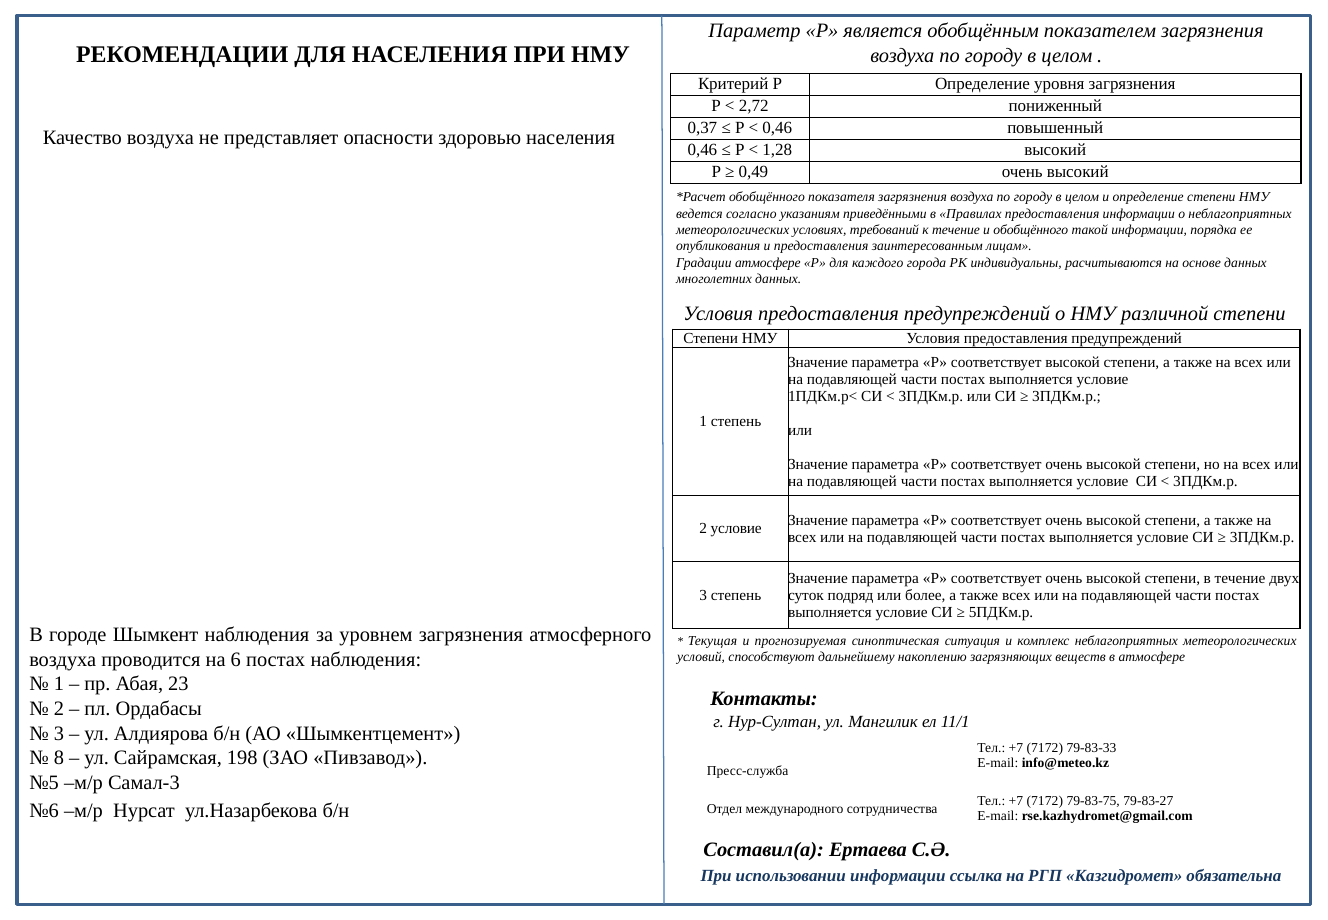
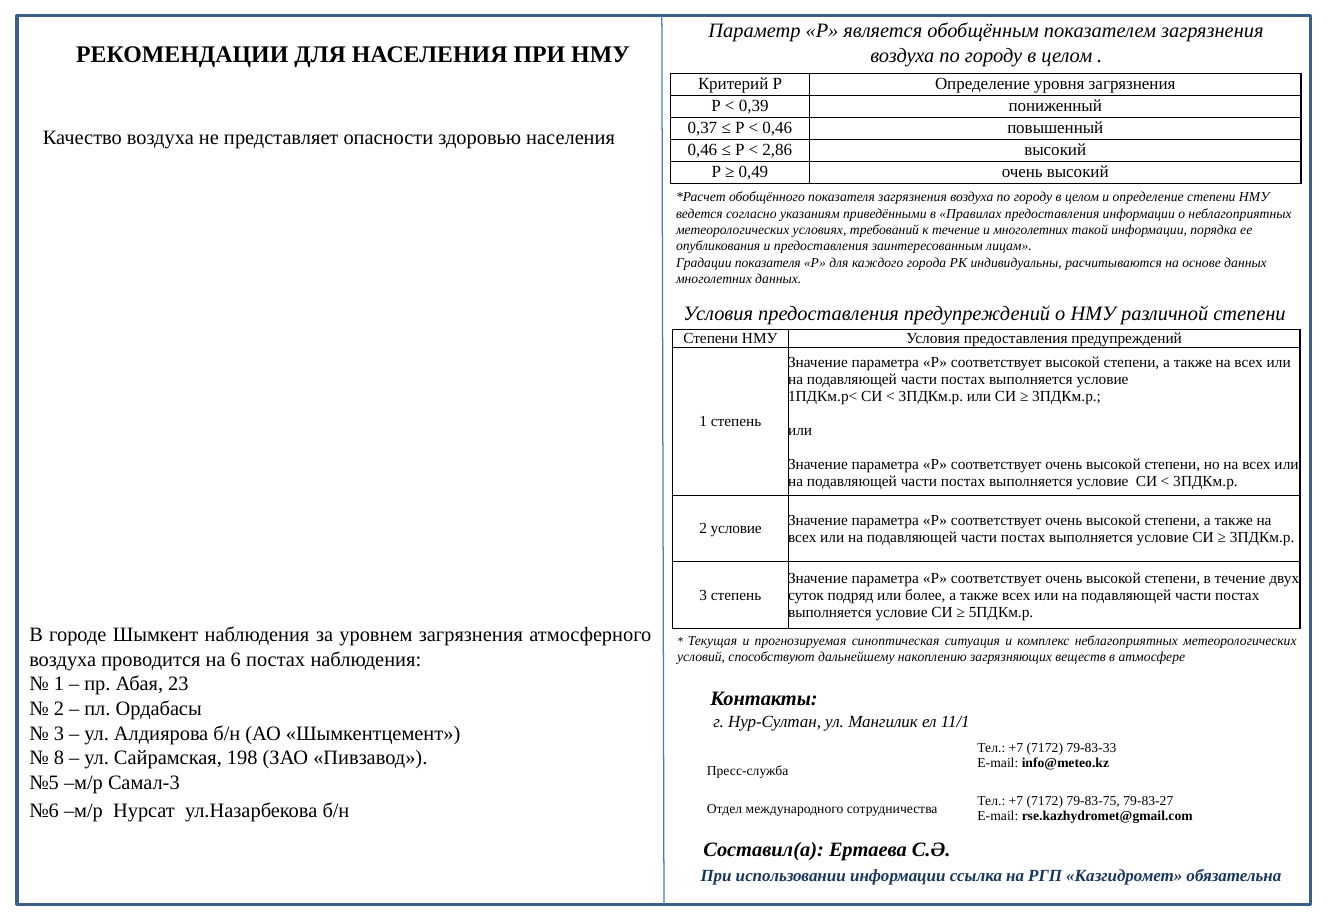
2,72: 2,72 -> 0,39 (754, 106)
1,28: 1,28 -> 2,86 (777, 150)
и обобщённого: обобщённого -> многолетних (1031, 230)
Градации атмосфере: атмосфере -> показателя (768, 262)
